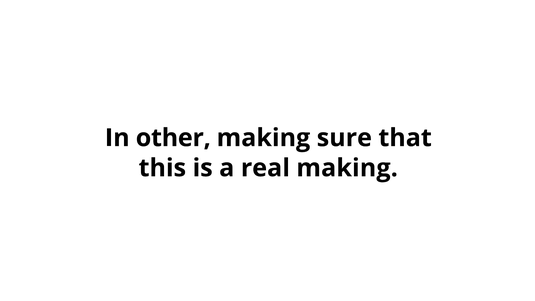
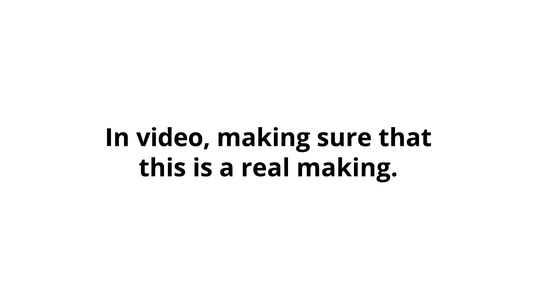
other: other -> video (173, 138)
